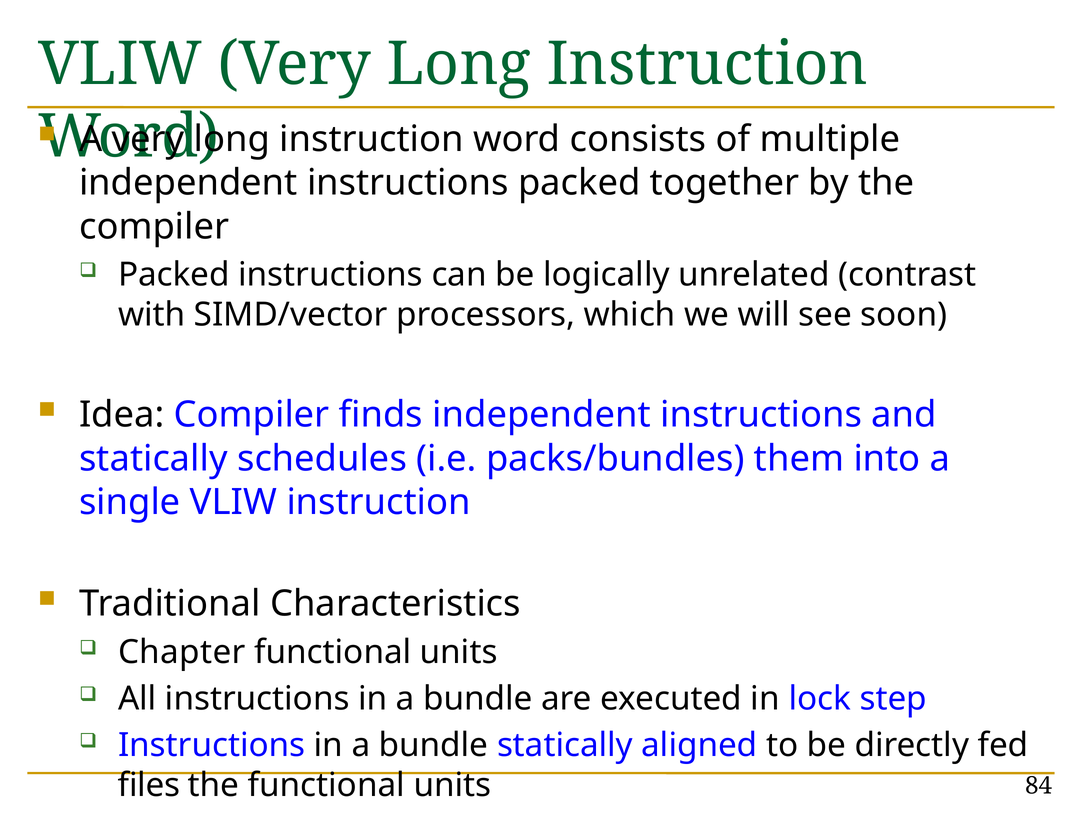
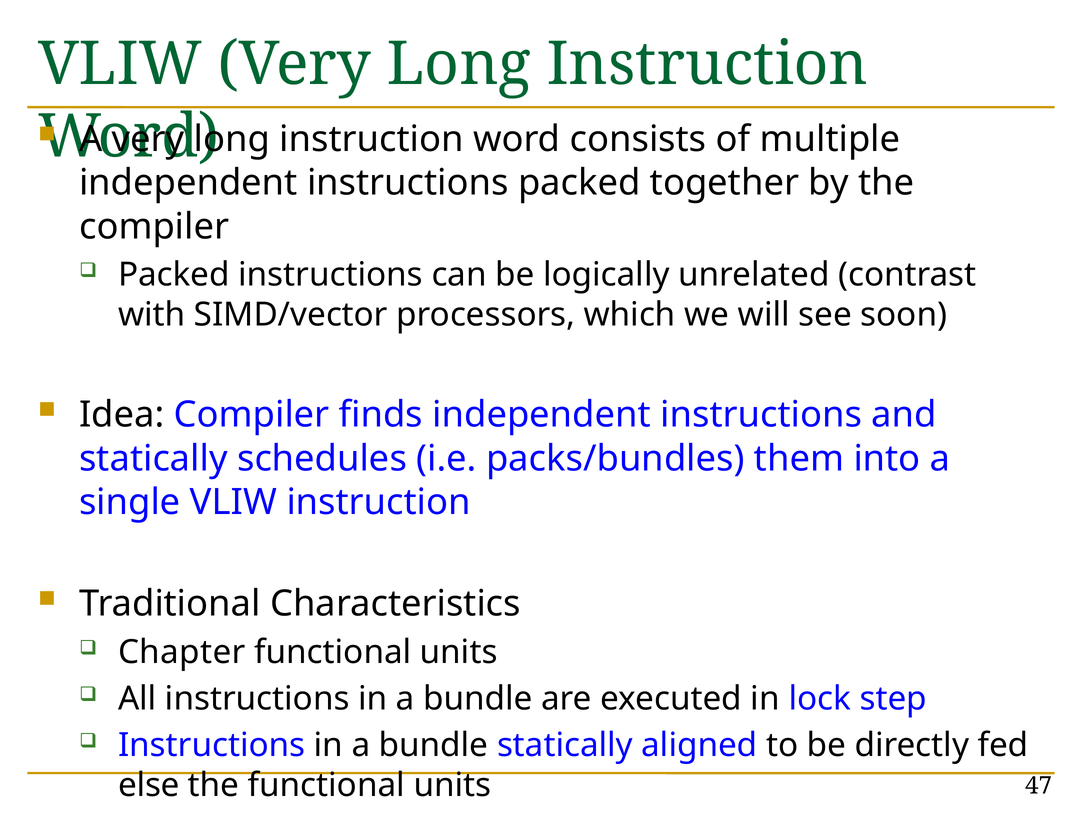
files: files -> else (149, 786)
84: 84 -> 47 (1039, 786)
